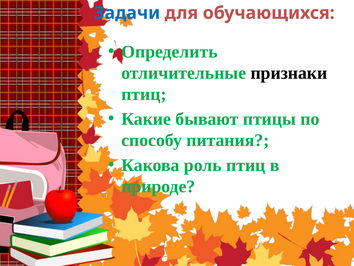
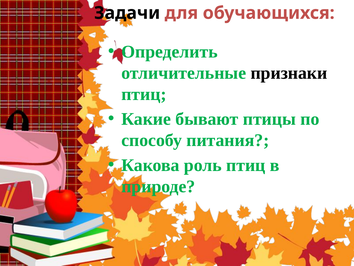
Задачи colour: blue -> black (127, 13)
